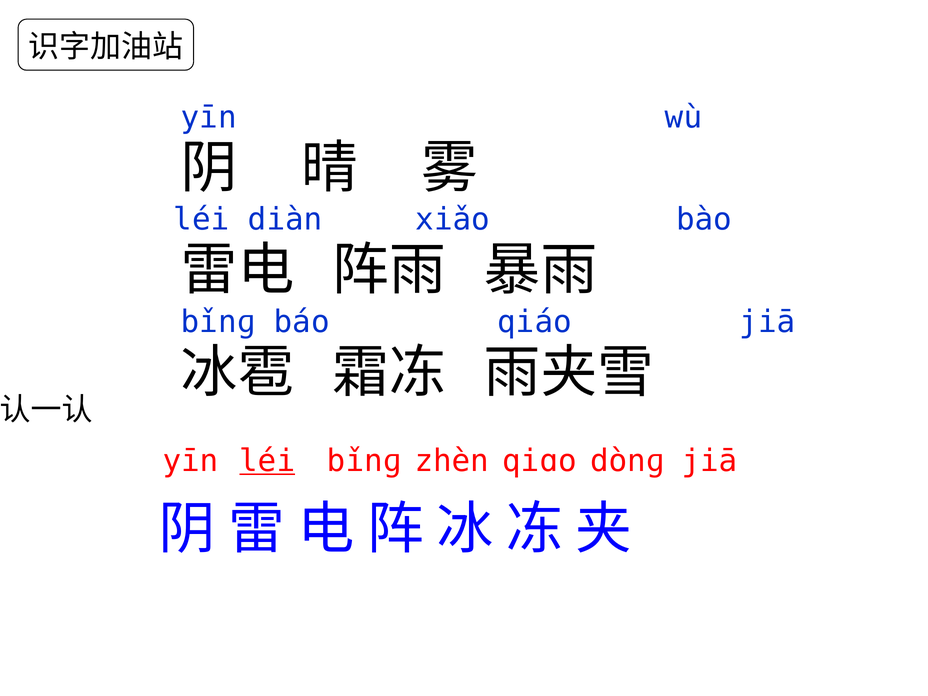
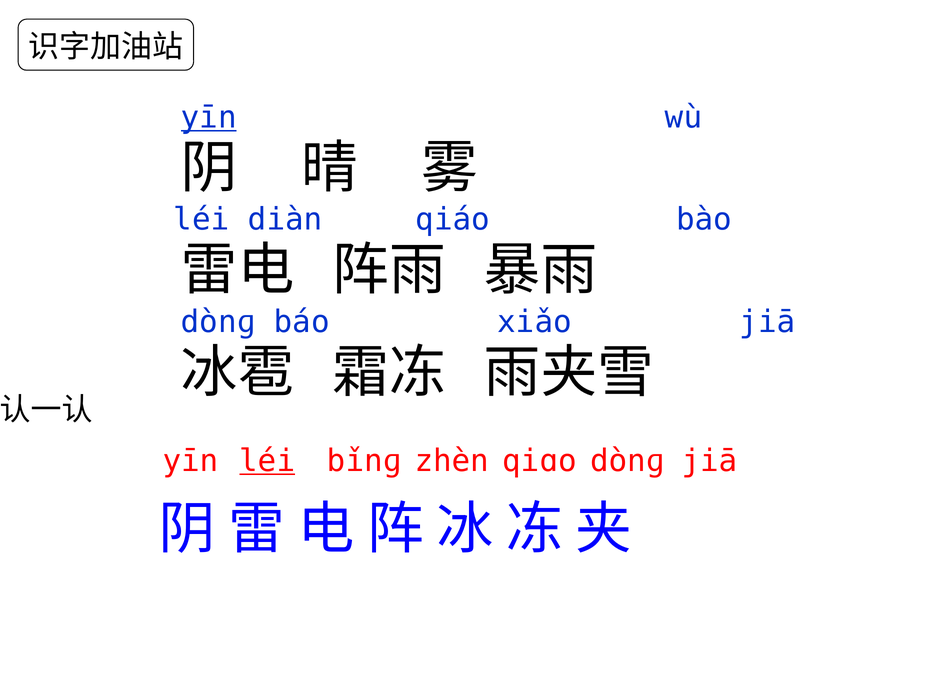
yīn underline: none -> present (209, 117)
xiǎo: xiǎo -> qiáo (453, 220)
bǐnɡ: bǐnɡ -> dònɡ (218, 322)
qiáo: qiáo -> xiǎo (535, 322)
